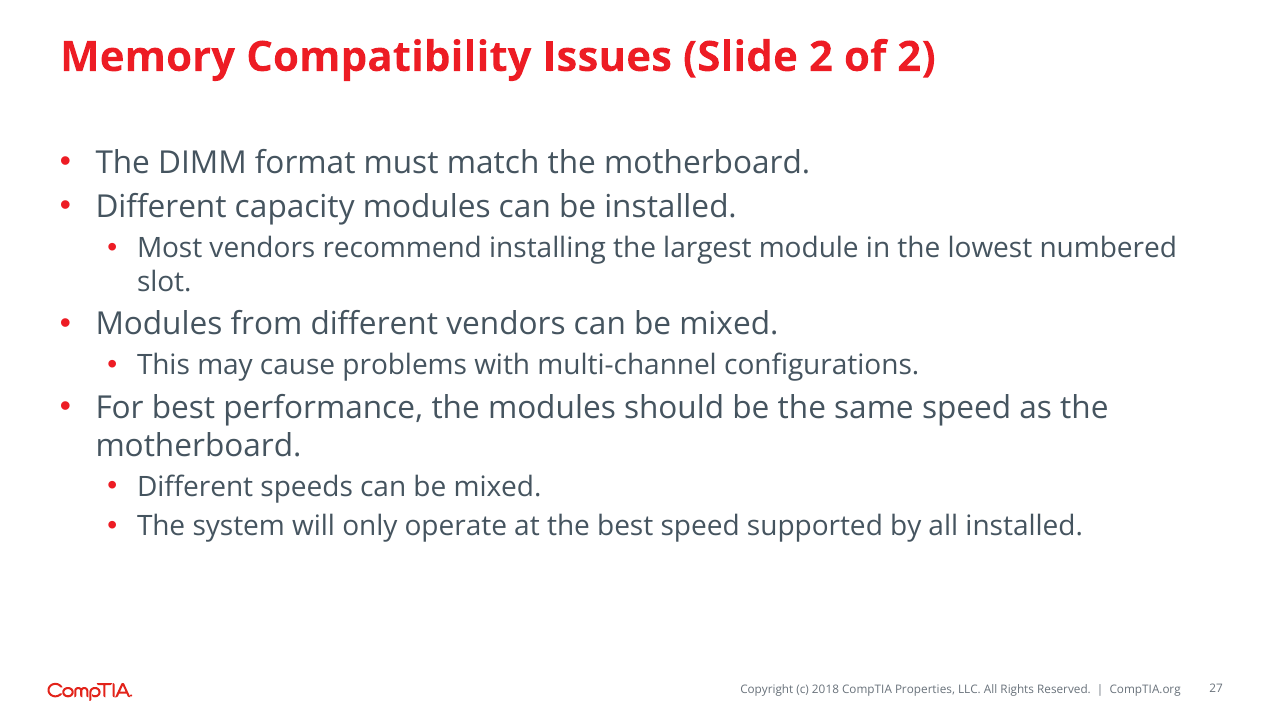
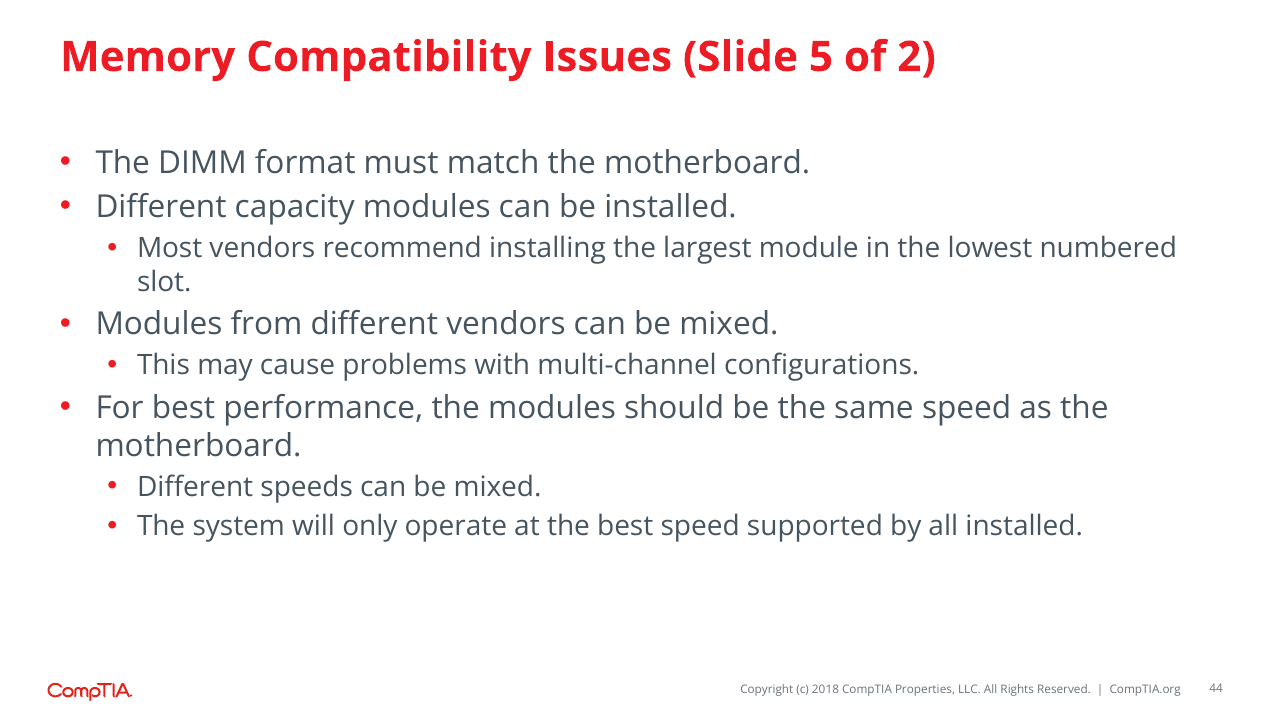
Slide 2: 2 -> 5 (821, 57)
27: 27 -> 44 (1216, 689)
